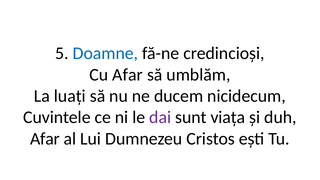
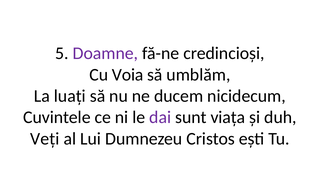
Doamne colour: blue -> purple (105, 53)
Cu Afar: Afar -> Voia (128, 75)
Afar: Afar -> Veți (45, 139)
